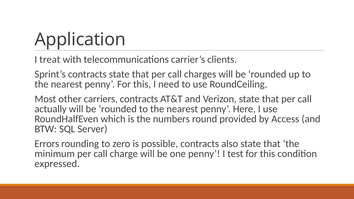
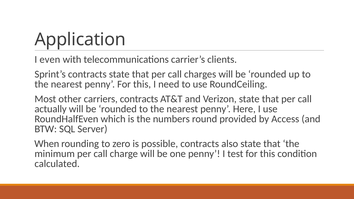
treat: treat -> even (50, 60)
Errors: Errors -> When (47, 144)
expressed: expressed -> calculated (57, 164)
